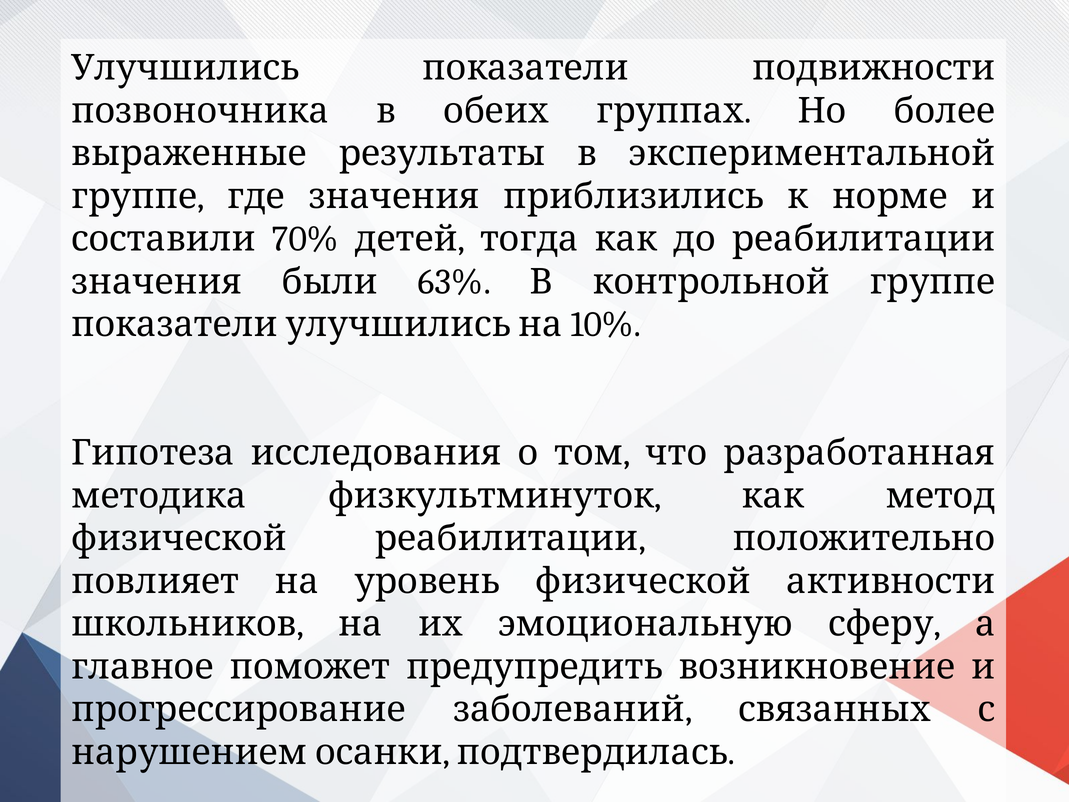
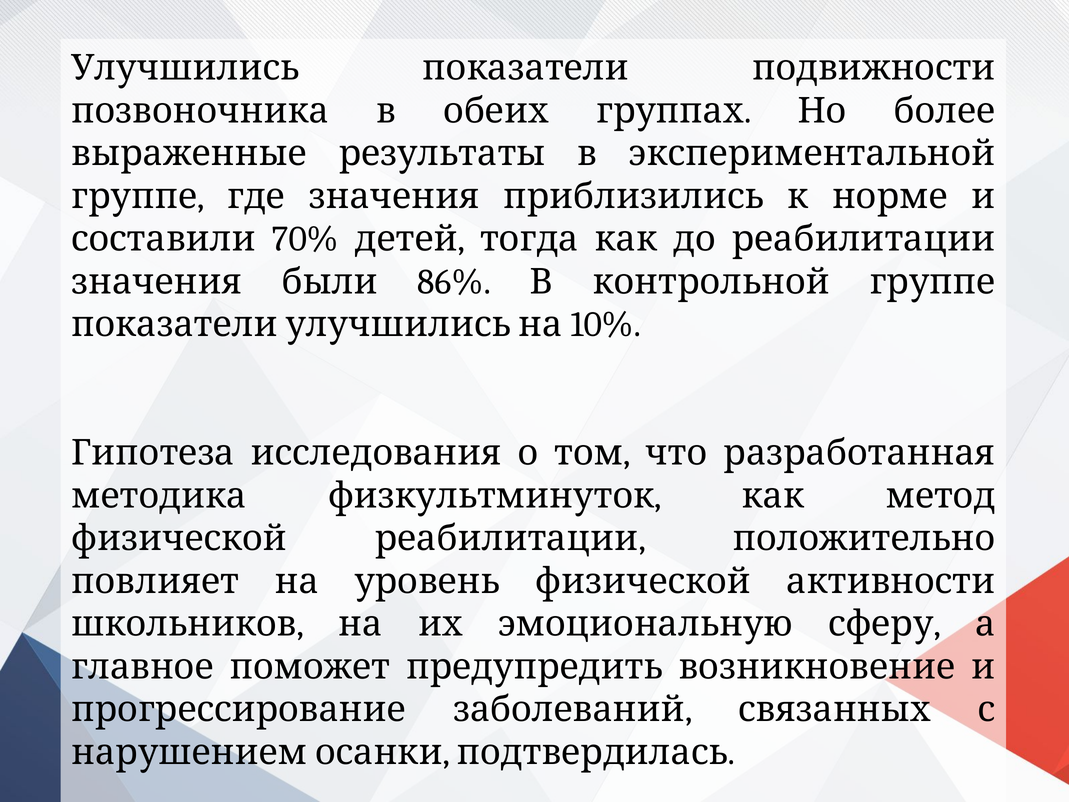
63%: 63% -> 86% (454, 282)
